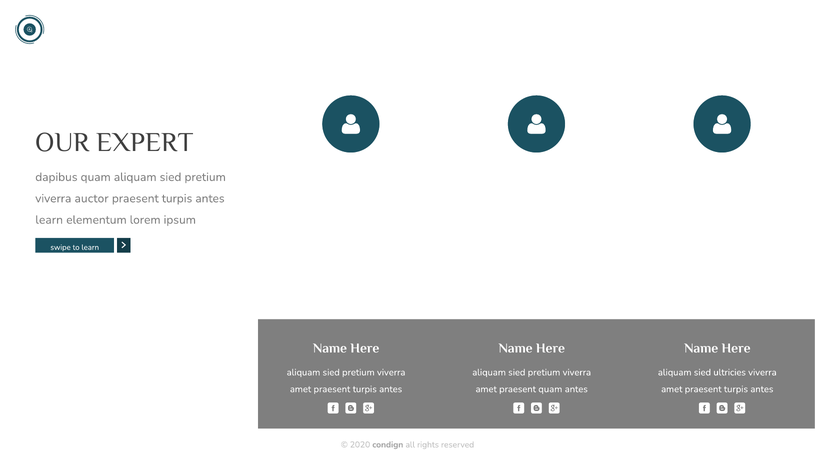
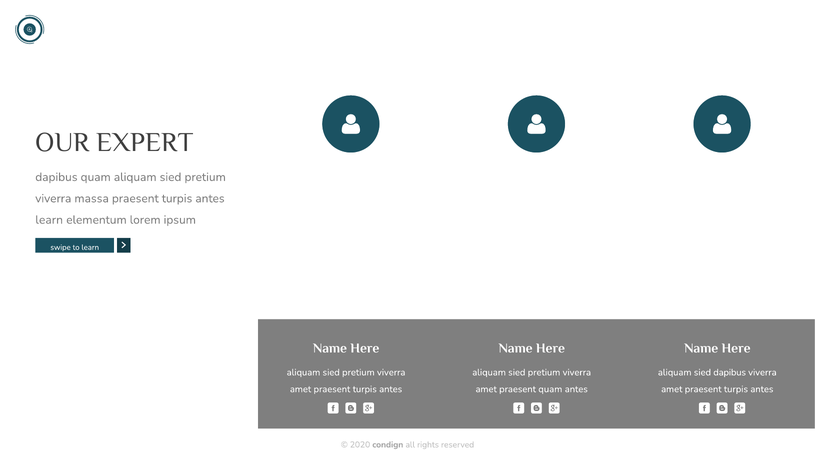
auctor: auctor -> massa (92, 199)
sied ultricies: ultricies -> dapibus (730, 373)
